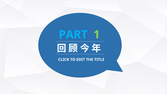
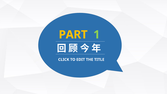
PART colour: light blue -> yellow (73, 35)
